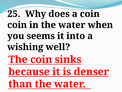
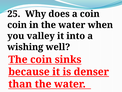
seems: seems -> valley (41, 36)
